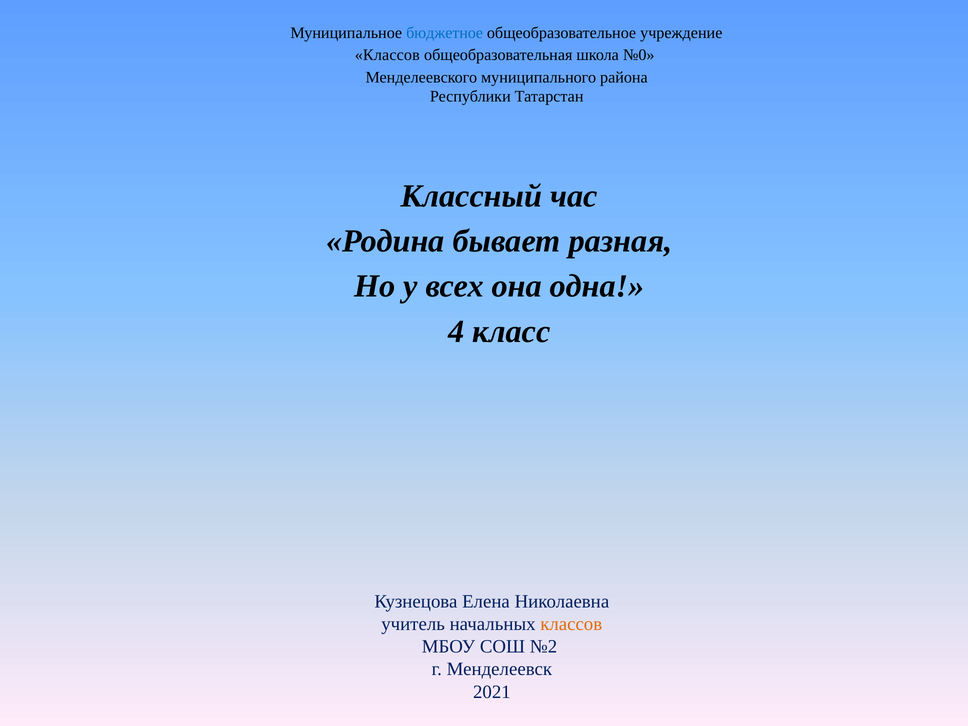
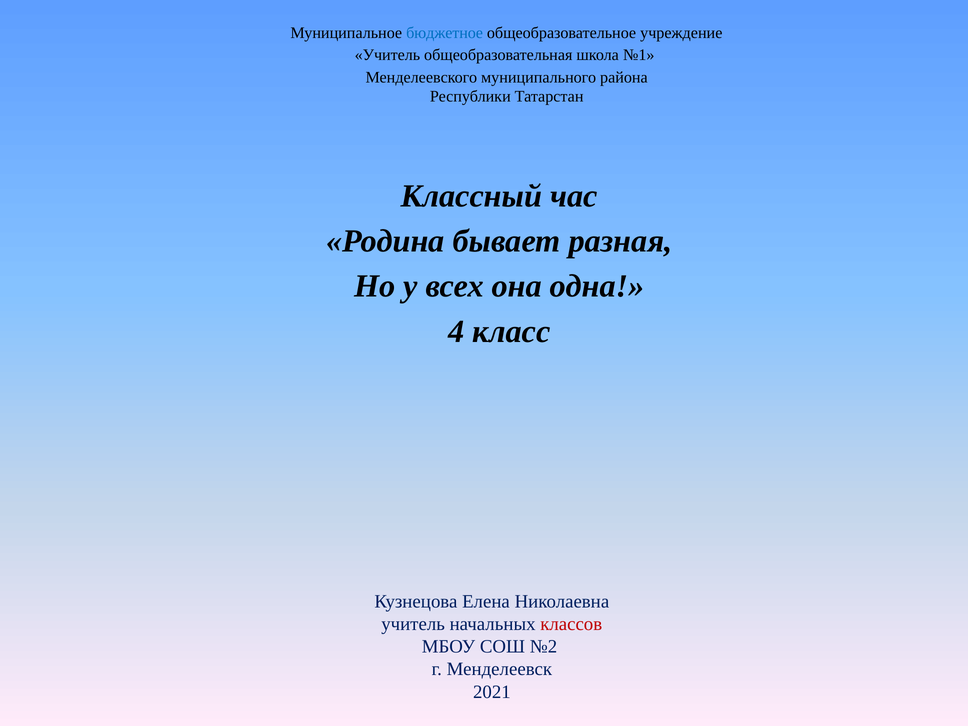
Классов: Классов -> Учитель (387, 55)
№0: №0 -> №1 (639, 55)
классов colour: orange -> red (571, 624)
